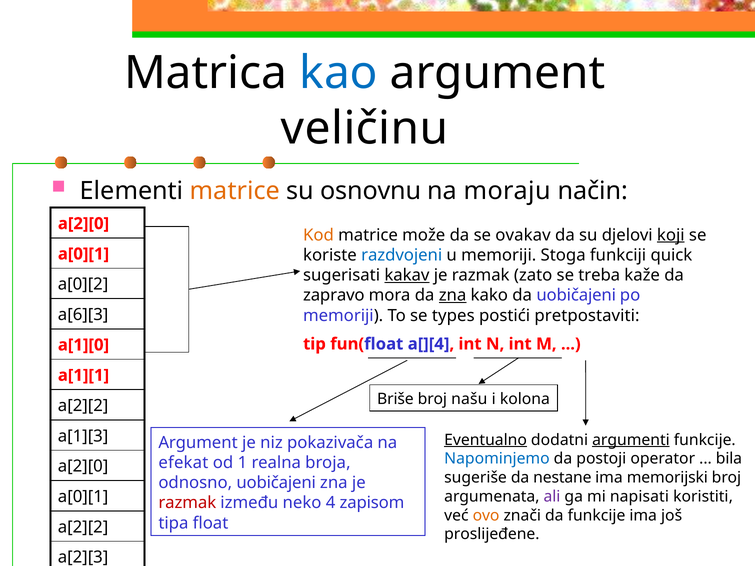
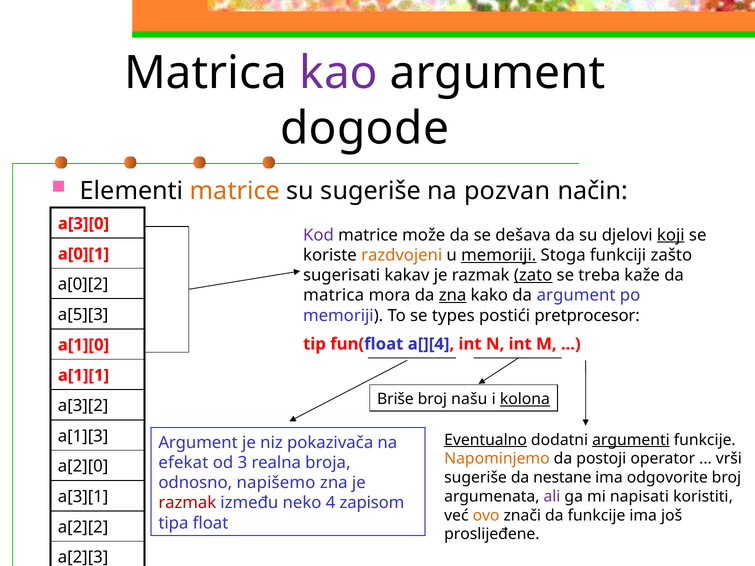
kao colour: blue -> purple (339, 73)
veličinu: veličinu -> dogode (365, 128)
su osnovnu: osnovnu -> sugeriše (371, 191)
moraju: moraju -> pozvan (507, 191)
a[2][0: a[2][0 -> a[3][0 (83, 224)
Kod colour: orange -> purple (318, 235)
ovakav: ovakav -> dešava (523, 235)
razdvojeni colour: blue -> orange (402, 255)
memoriji underline: none -> present (499, 255)
quick: quick -> zašto (671, 255)
kakav underline: present -> none (407, 275)
zato underline: none -> present (533, 275)
zapravo: zapravo -> matrica (334, 295)
da uobičajeni: uobičajeni -> argument (576, 295)
a[6][3: a[6][3 -> a[5][3 (83, 315)
pretpostaviti: pretpostaviti -> pretprocesor (587, 316)
kolona underline: none -> present (525, 399)
a[2][2: a[2][2 -> a[3][2 (83, 406)
Napominjemo colour: blue -> orange (497, 459)
bila: bila -> vrši (729, 459)
1: 1 -> 3 (242, 463)
memorijski: memorijski -> odgovorite (667, 478)
odnosno uobičajeni: uobičajeni -> napišemo (276, 483)
a[0][1: a[0][1 -> a[3][1 (83, 497)
